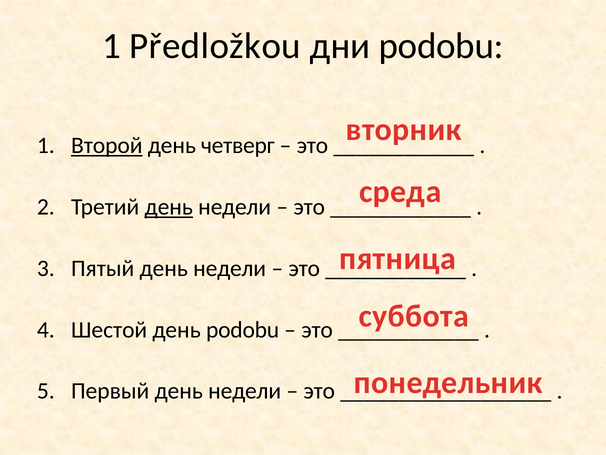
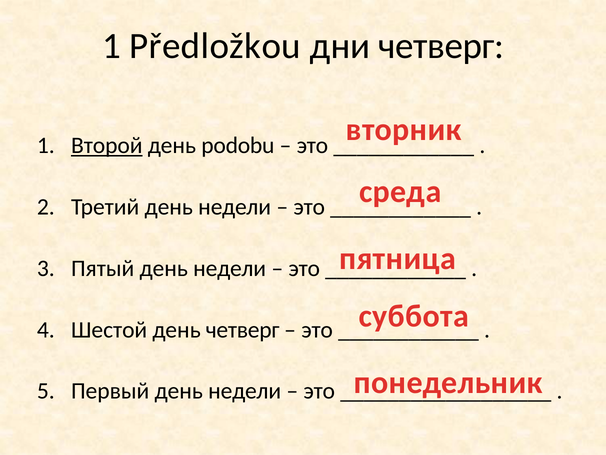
дни podobu: podobu -> четверг (441, 46)
четверг: четверг -> podobu (238, 145)
день underline: present -> none (169, 207)
день podobu: podobu -> четверг (243, 329)
